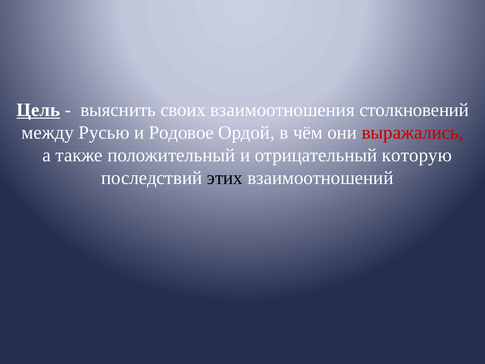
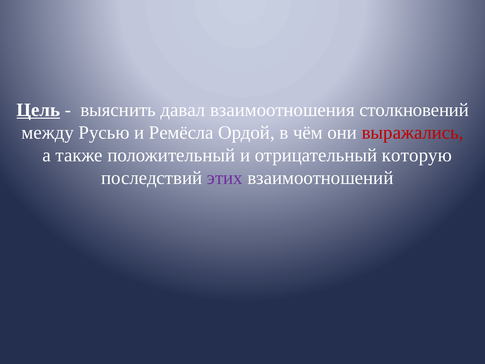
своих: своих -> давал (183, 110)
Родовое: Родовое -> Ремёсла (181, 132)
этих colour: black -> purple (225, 178)
